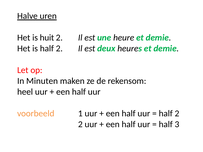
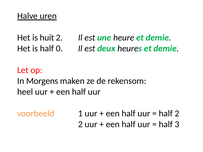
is half 2: 2 -> 0 (59, 49)
Minuten: Minuten -> Morgens (42, 81)
